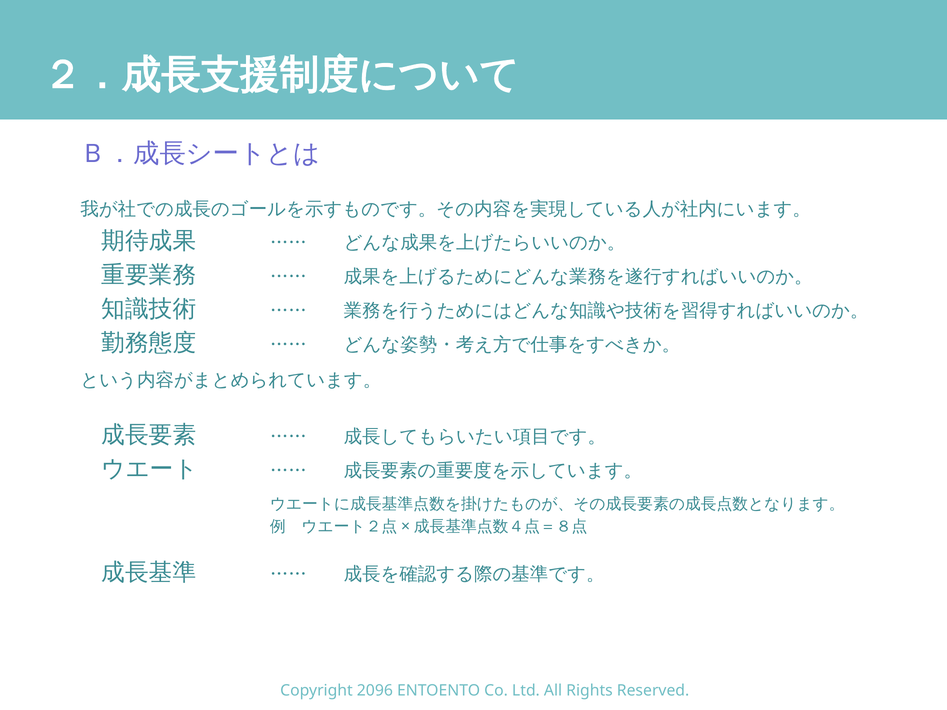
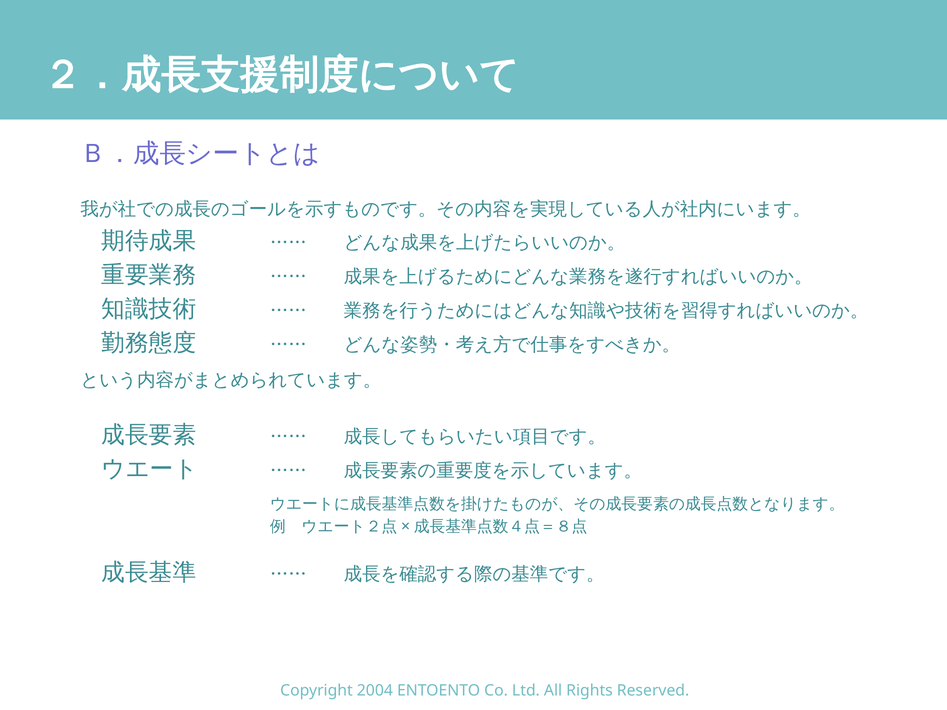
2096: 2096 -> 2004 (375, 691)
